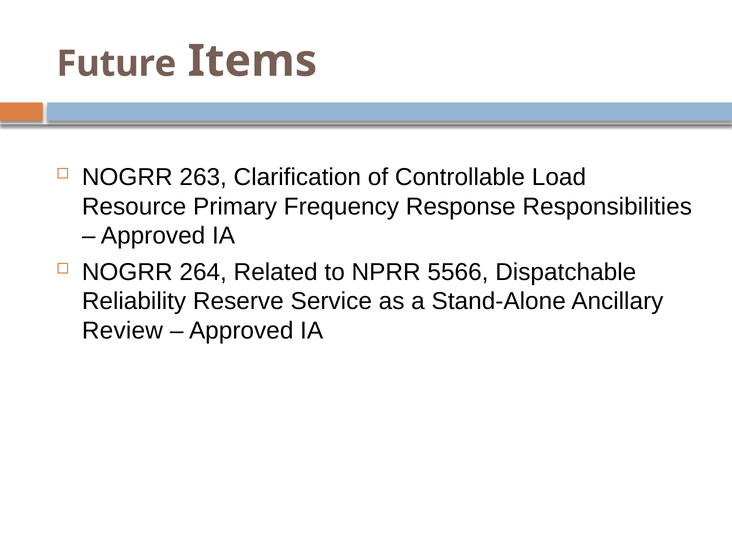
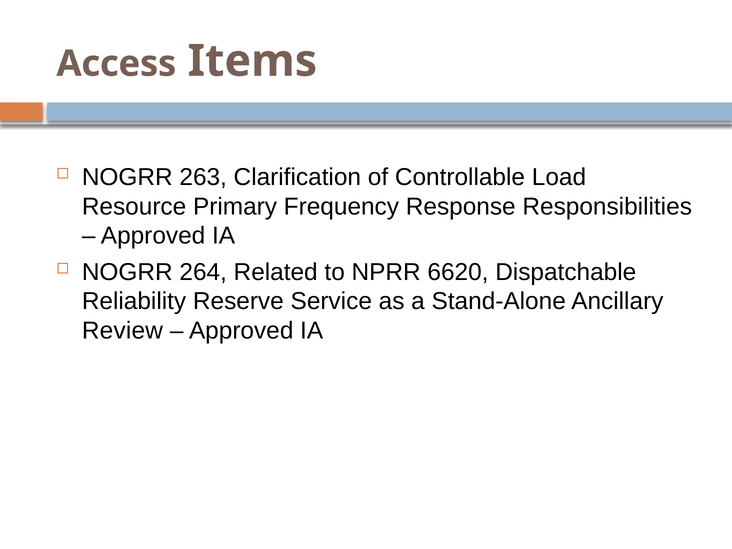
Future: Future -> Access (116, 64)
5566: 5566 -> 6620 (458, 272)
